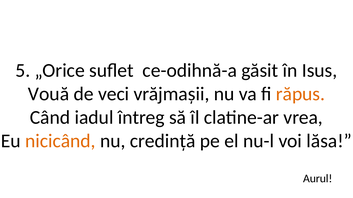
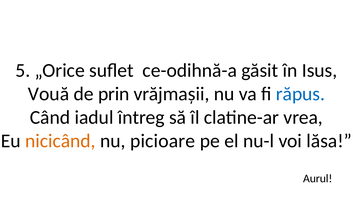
veci: veci -> prin (114, 94)
răpus colour: orange -> blue (300, 94)
credință: credință -> picioare (163, 141)
